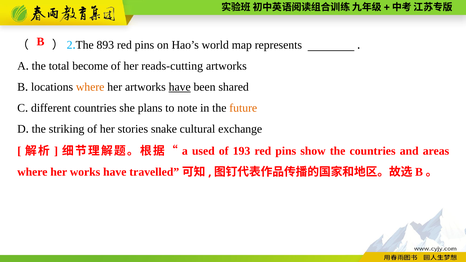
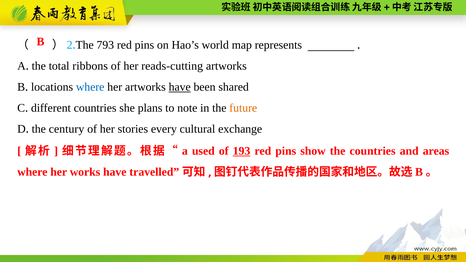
893: 893 -> 793 (105, 45)
become: become -> ribbons (90, 66)
where colour: orange -> blue (90, 87)
striking: striking -> century (67, 129)
snake: snake -> every (164, 129)
193 underline: none -> present (242, 151)
